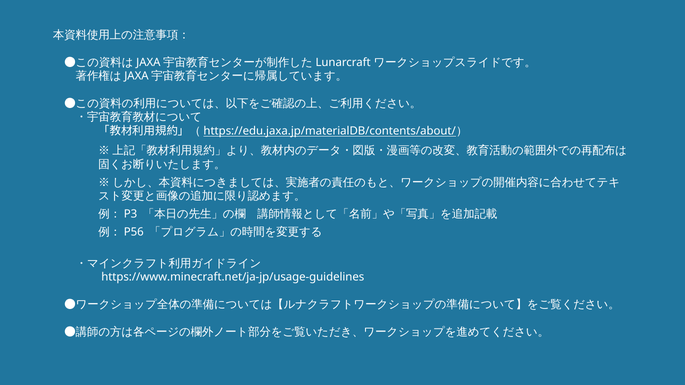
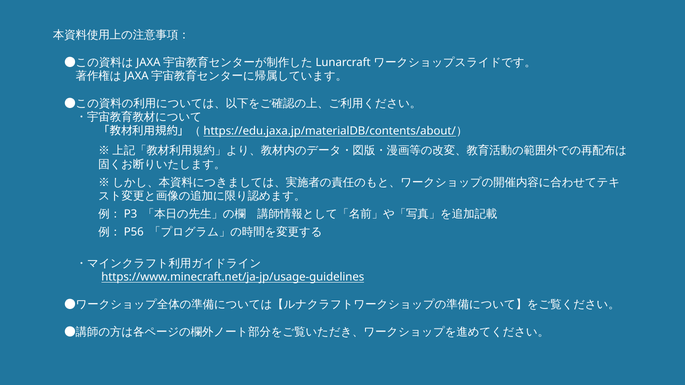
https://www.minecraft.net/ja-jp/usage-guidelines underline: none -> present (233, 277)
